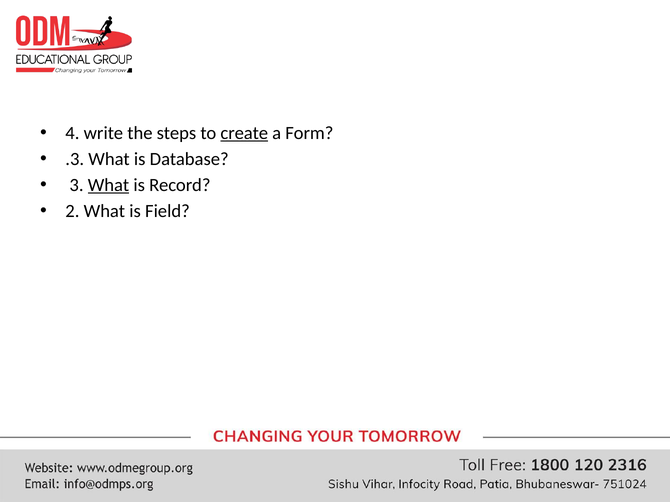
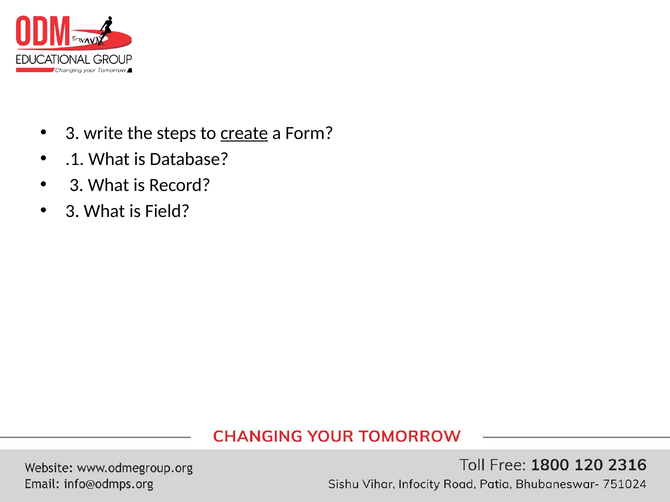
4: 4 -> 3 (72, 133)
.3: .3 -> .1 (75, 159)
What underline: present -> none (109, 185)
2: 2 -> 3 (72, 211)
